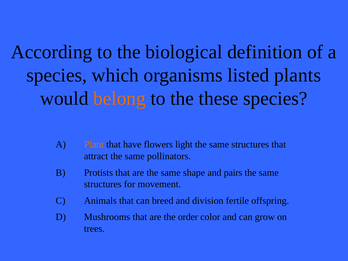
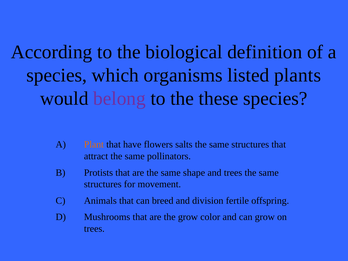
belong colour: orange -> purple (119, 98)
light: light -> salts (184, 145)
and pairs: pairs -> trees (233, 173)
the order: order -> grow (188, 217)
